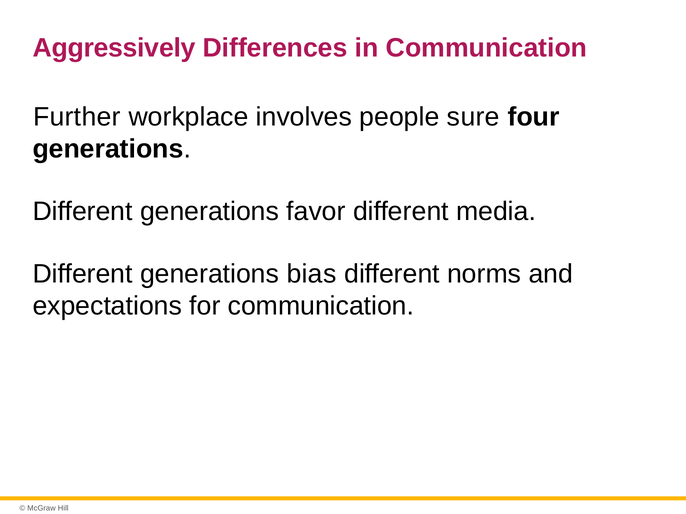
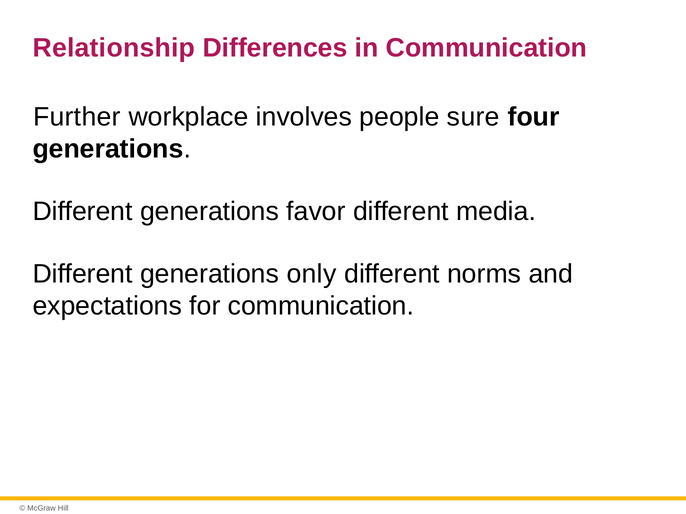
Aggressively: Aggressively -> Relationship (114, 48)
bias: bias -> only (312, 274)
